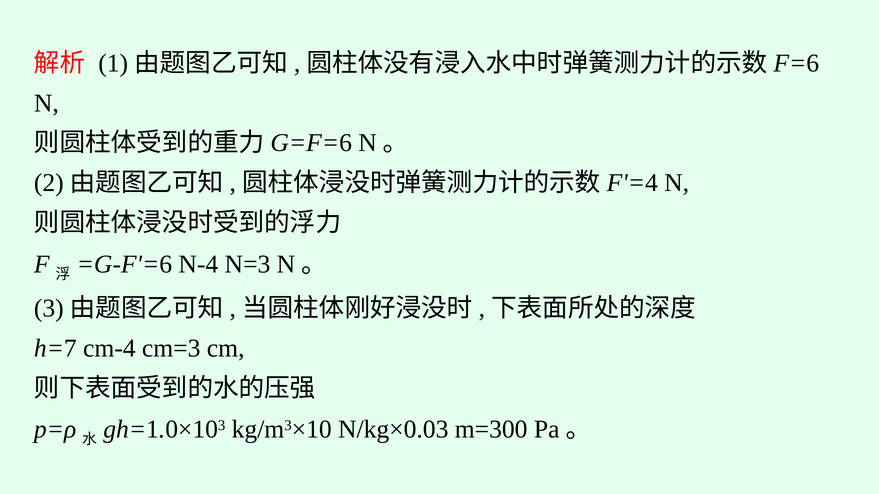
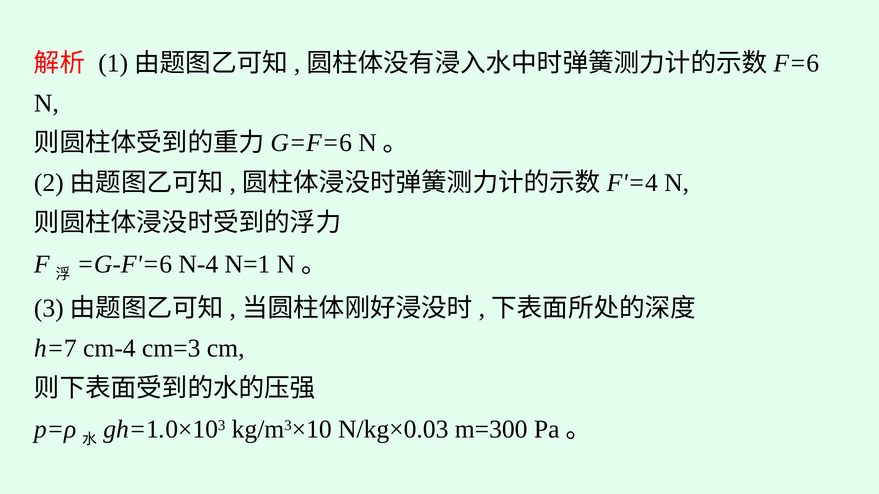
N=3: N=3 -> N=1 (248, 264)
